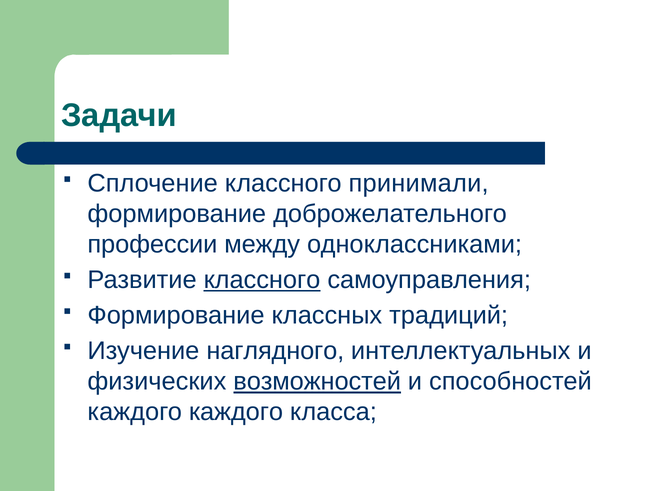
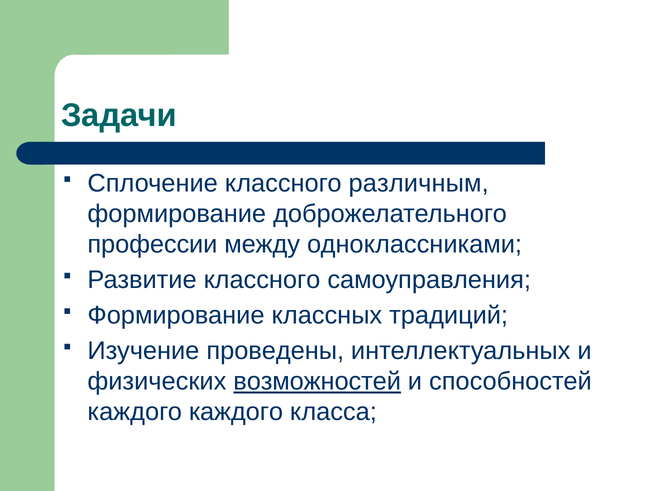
принимали: принимали -> различным (419, 183)
классного underline: present -> none (262, 280)
наглядного: наглядного -> проведены (275, 351)
